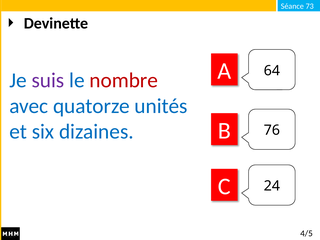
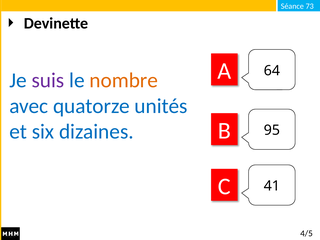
nombre colour: red -> orange (124, 80)
76: 76 -> 95 (272, 130)
24: 24 -> 41 (272, 186)
